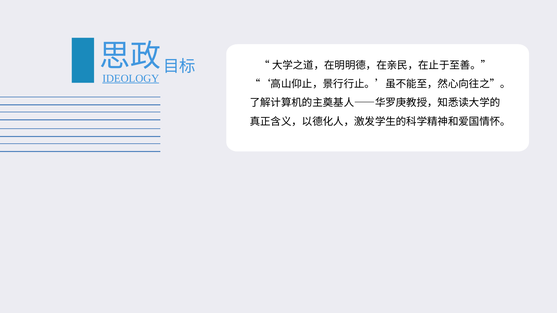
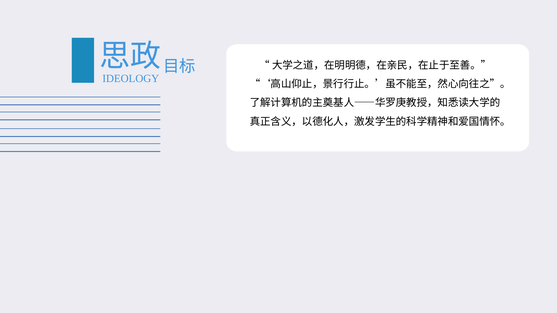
IDEOLOGY underline: present -> none (131, 78)
